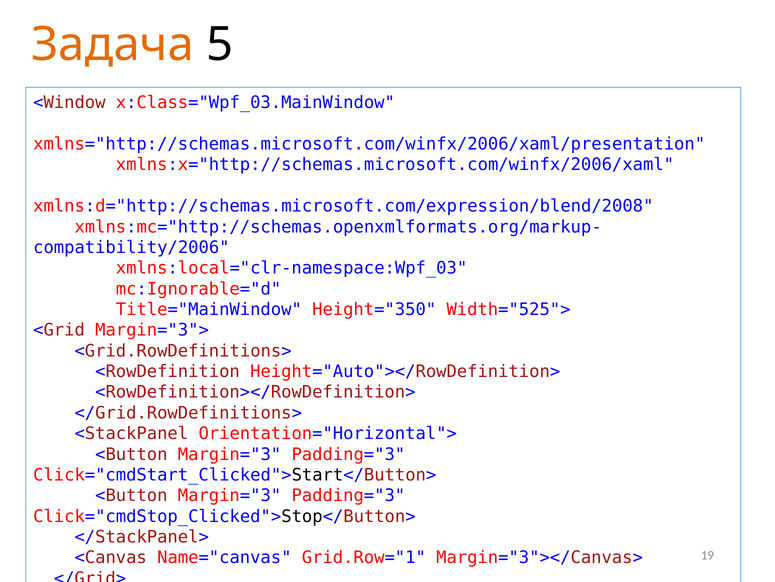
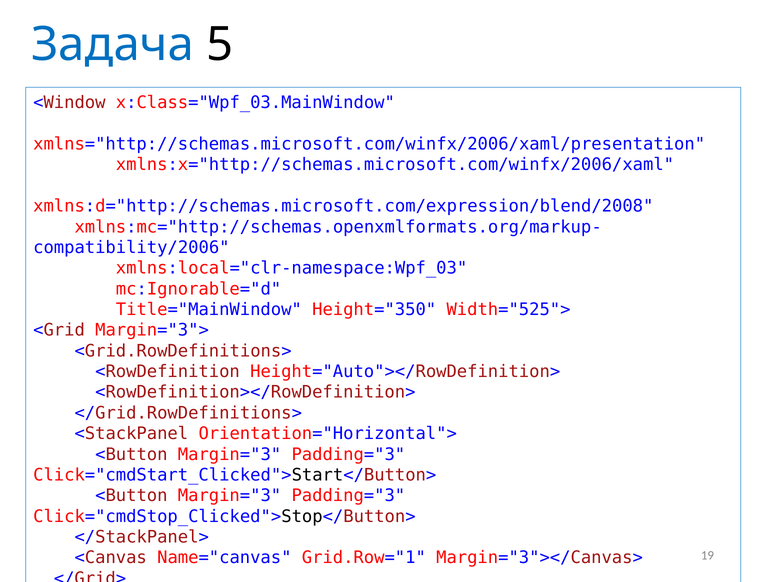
Задача colour: orange -> blue (113, 44)
